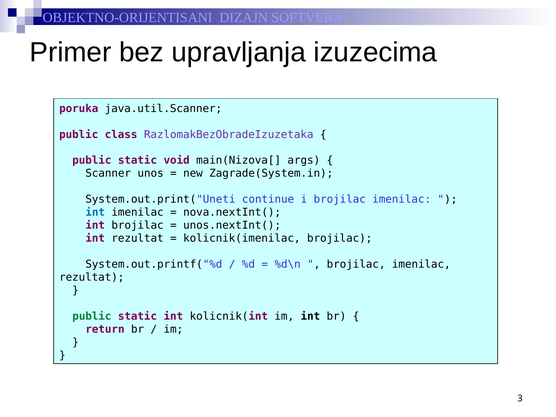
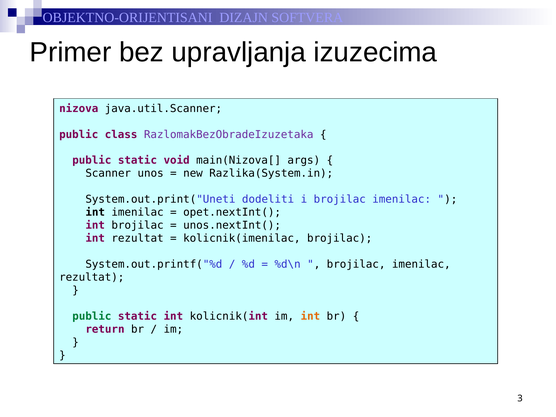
poruka: poruka -> nizova (79, 109)
Zagrade(System.in: Zagrade(System.in -> Razlika(System.in (271, 173)
continue: continue -> dodeliti (268, 199)
int colour: blue -> black (95, 212)
nova.nextInt(: nova.nextInt( -> opet.nextInt( (232, 212)
int colour: black -> orange (310, 316)
